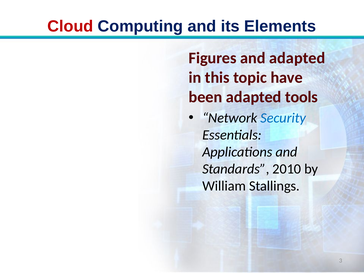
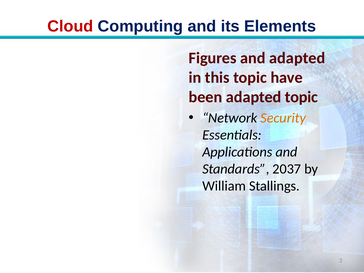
adapted tools: tools -> topic (301, 97)
Security colour: blue -> orange (283, 118)
2010: 2010 -> 2037 (287, 169)
